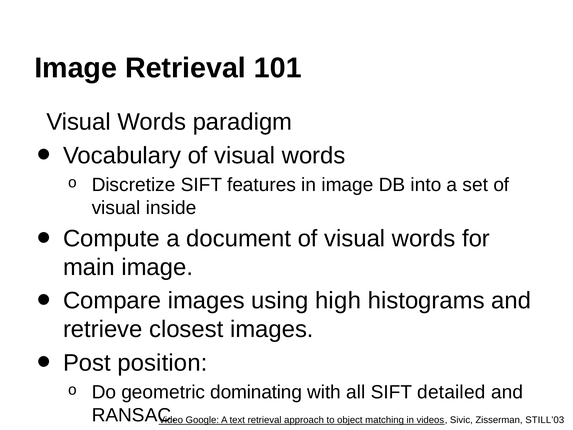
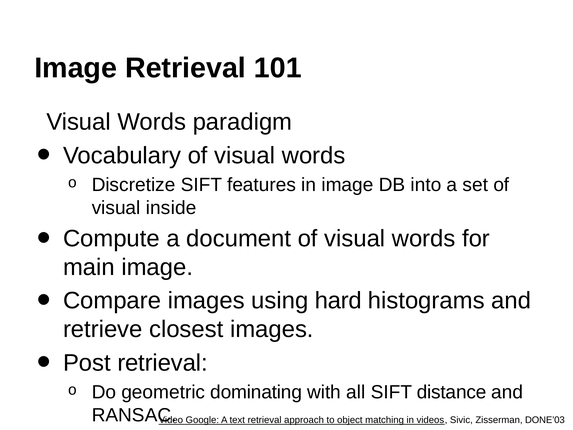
high: high -> hard (338, 301)
Post position: position -> retrieval (163, 363)
detailed: detailed -> distance (452, 392)
STILL’03: STILL’03 -> DONE’03 (545, 420)
